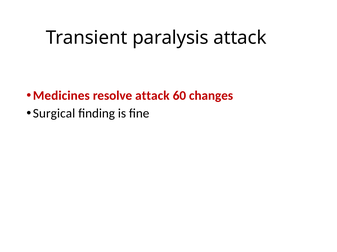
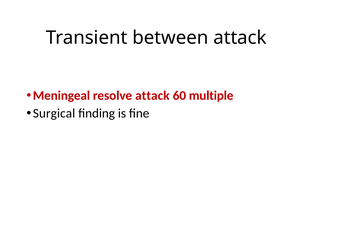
paralysis: paralysis -> between (170, 38)
Medicines: Medicines -> Meningeal (61, 96)
changes: changes -> multiple (211, 96)
